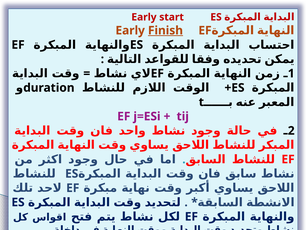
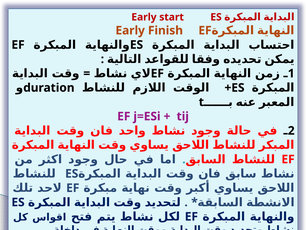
Finish underline: present -> none (165, 30)
